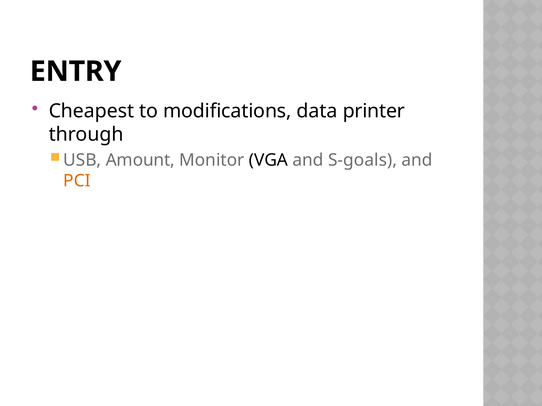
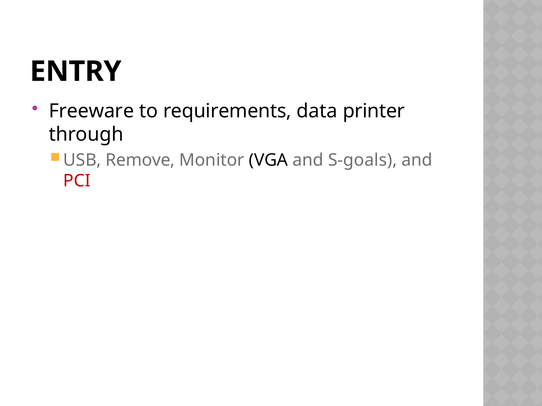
Cheapest: Cheapest -> Freeware (91, 111)
modifications: modifications -> requirements (227, 111)
Amount: Amount -> Remove (140, 160)
PCI colour: orange -> red (77, 181)
